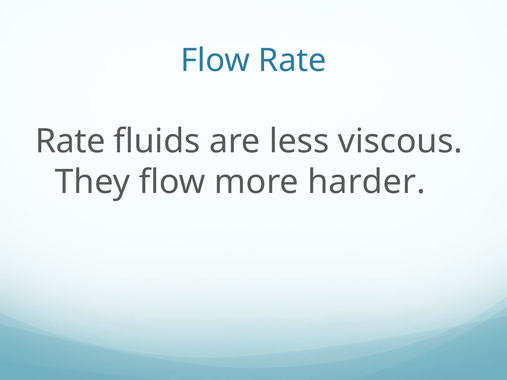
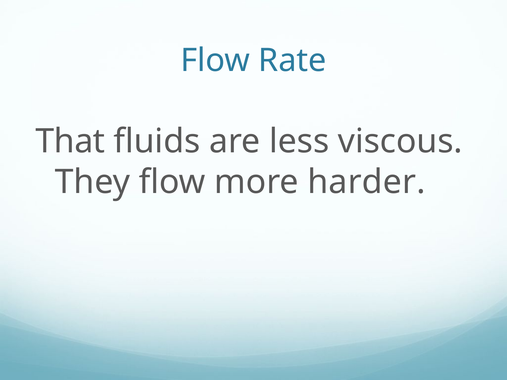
Rate: Rate -> That (70, 142)
